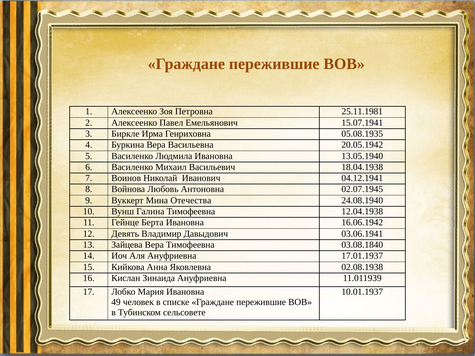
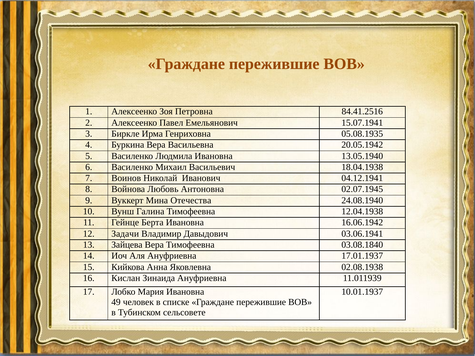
25.11.1981: 25.11.1981 -> 84.41.2516 (362, 112)
Девять: Девять -> Задачи (125, 234)
